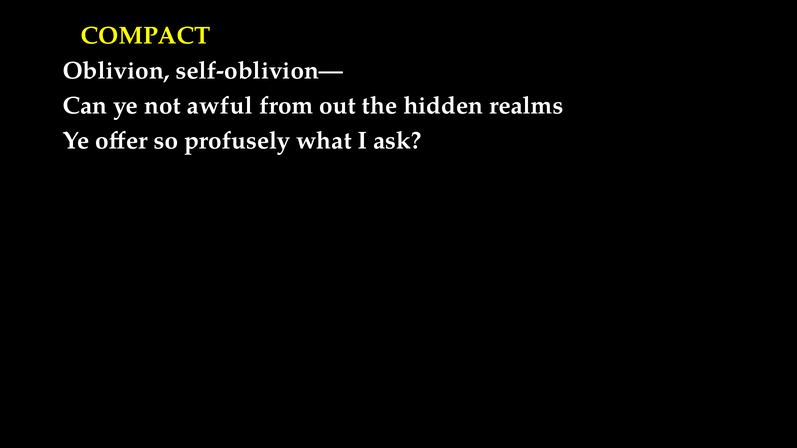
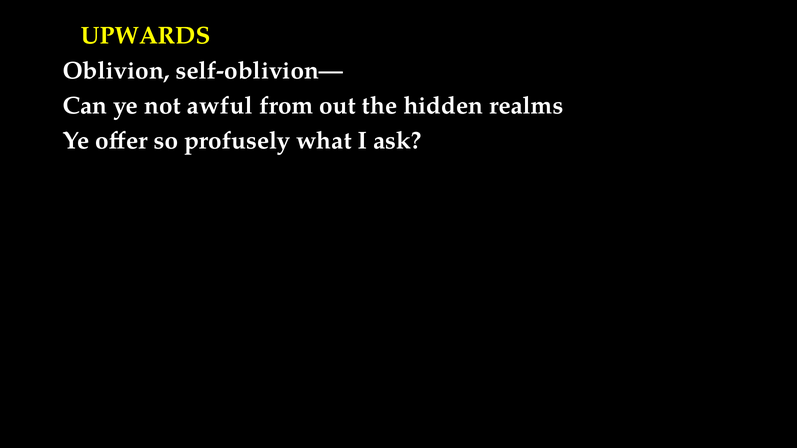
COMPACT: COMPACT -> UPWARDS (146, 36)
